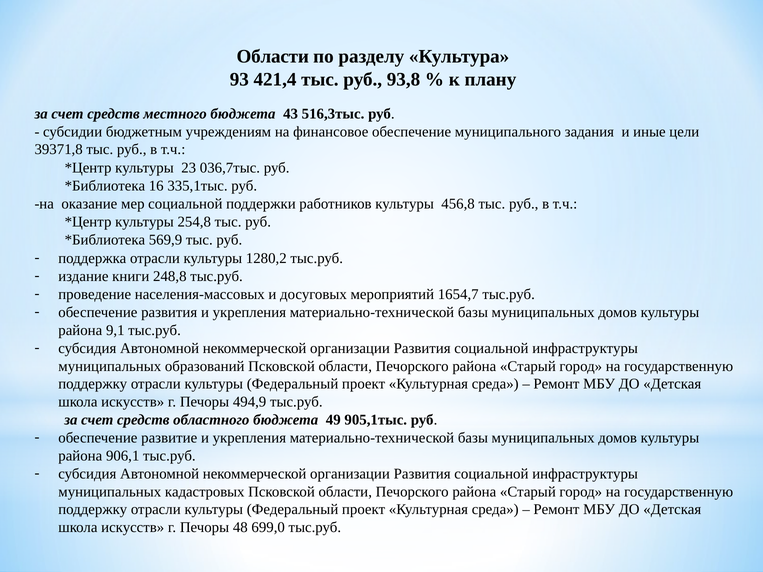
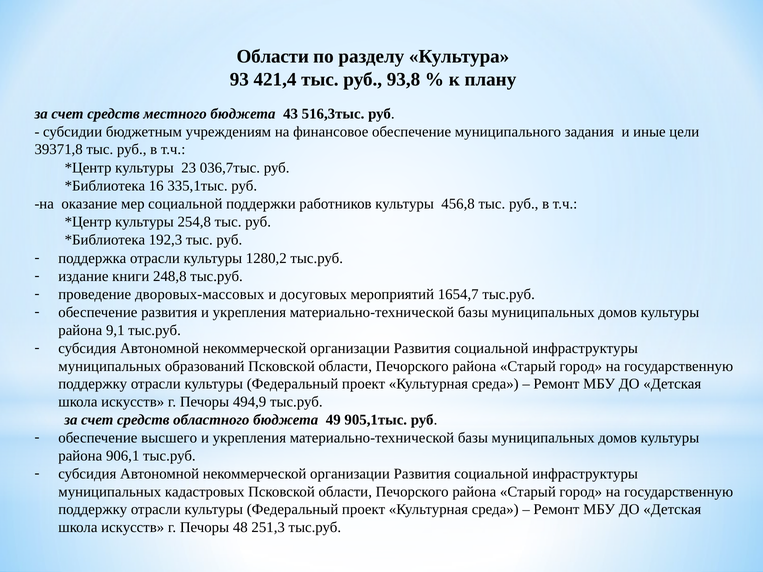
569,9: 569,9 -> 192,3 (165, 240)
населения-массовых: населения-массовых -> дворовых-массовых (200, 295)
развитие: развитие -> высшего (169, 438)
699,0: 699,0 -> 251,3 (268, 528)
